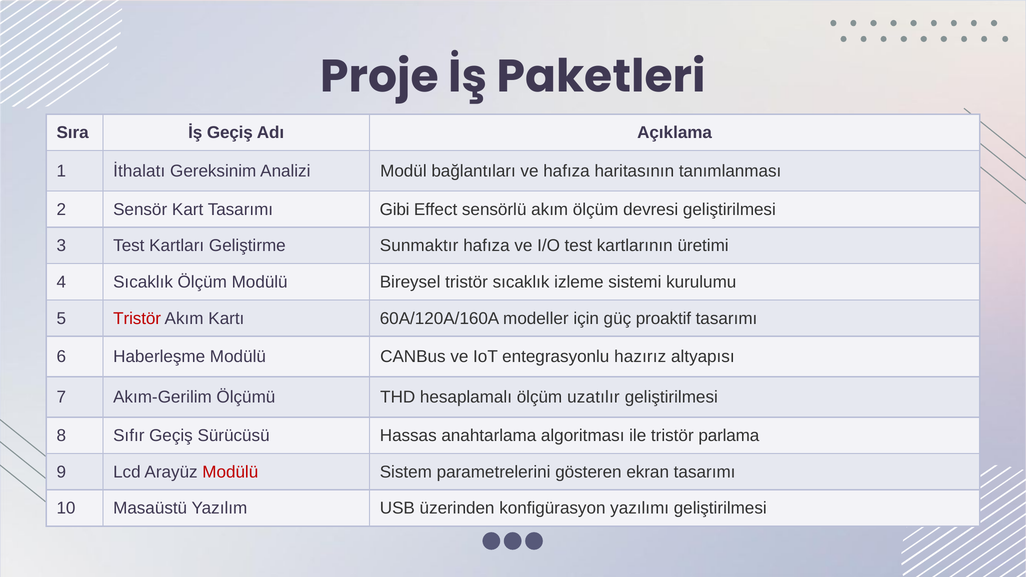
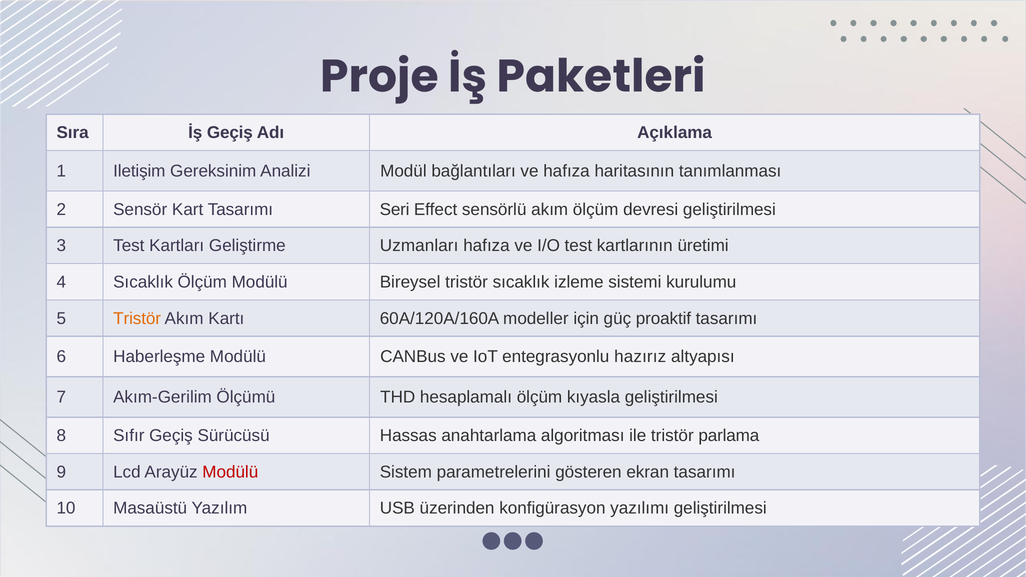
İthalatı: İthalatı -> Iletişim (139, 171)
Gibi: Gibi -> Seri (395, 210)
Sunmaktır: Sunmaktır -> Uzmanları (419, 246)
Tristör colour: red -> orange (137, 318)
uzatılır: uzatılır -> kıyasla (594, 397)
